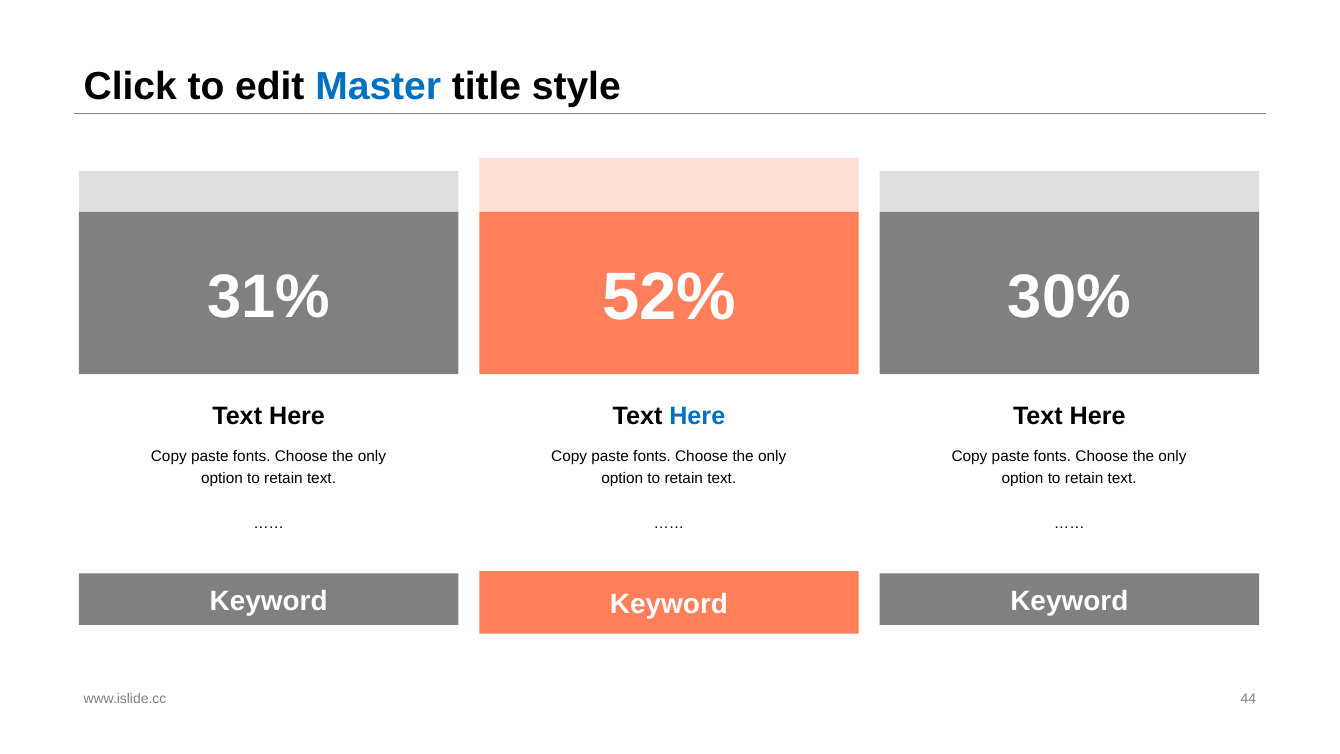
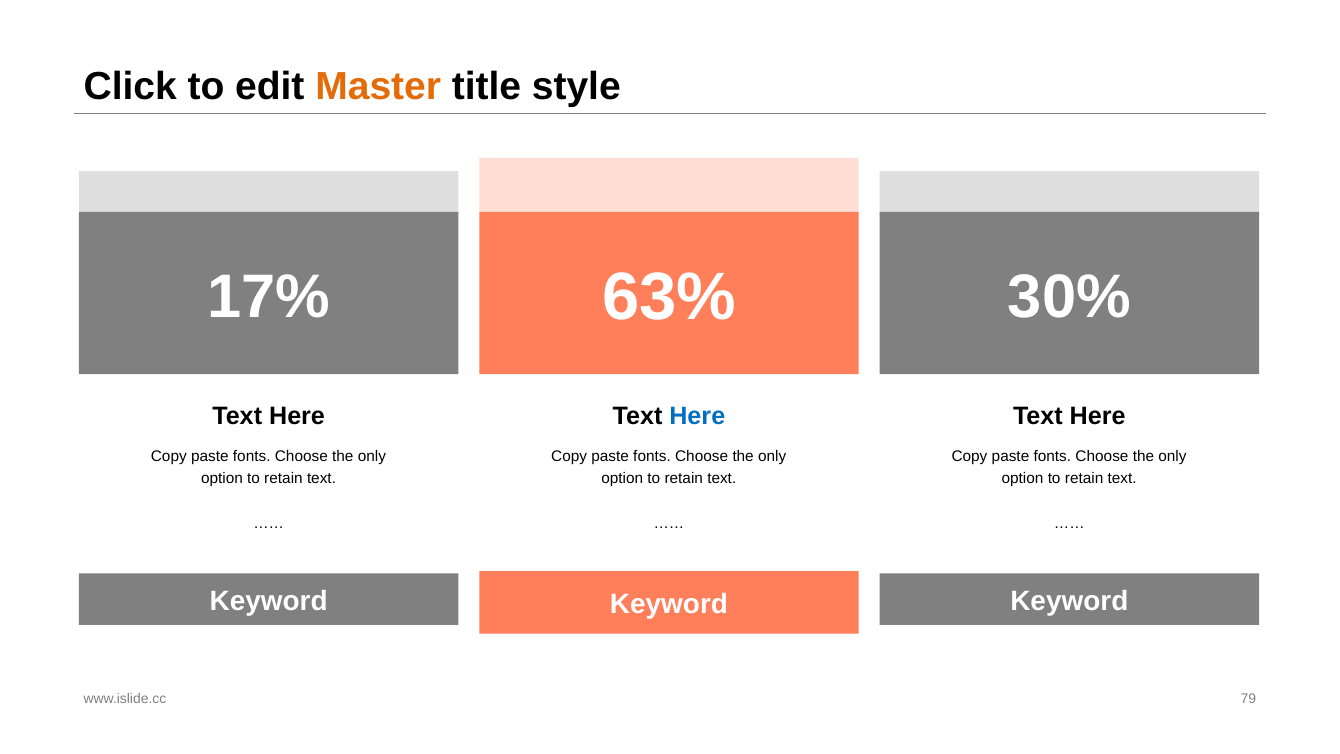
Master colour: blue -> orange (378, 87)
52%: 52% -> 63% (669, 298)
31%: 31% -> 17% (269, 297)
44: 44 -> 79 (1248, 698)
